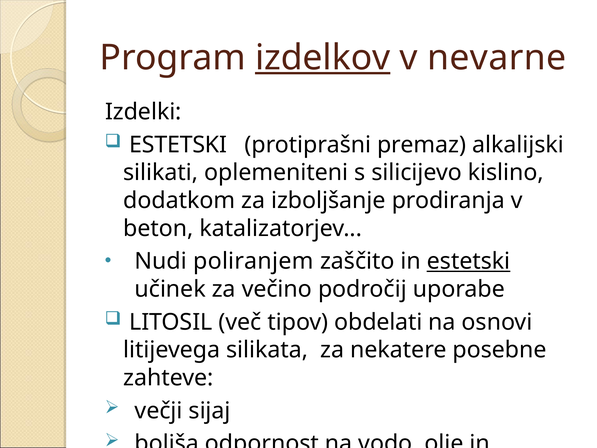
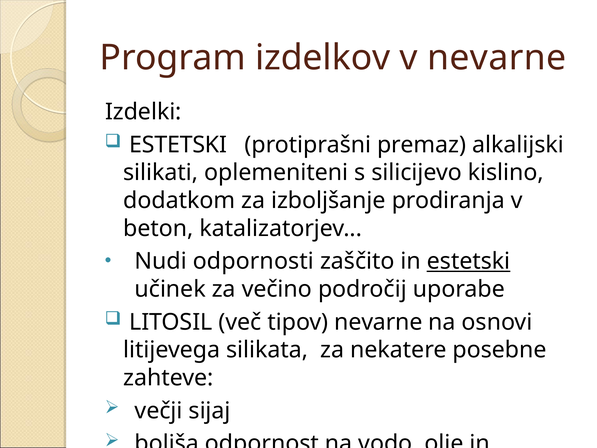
izdelkov underline: present -> none (323, 58)
poliranjem: poliranjem -> odpornosti (253, 261)
tipov obdelati: obdelati -> nevarne (378, 322)
